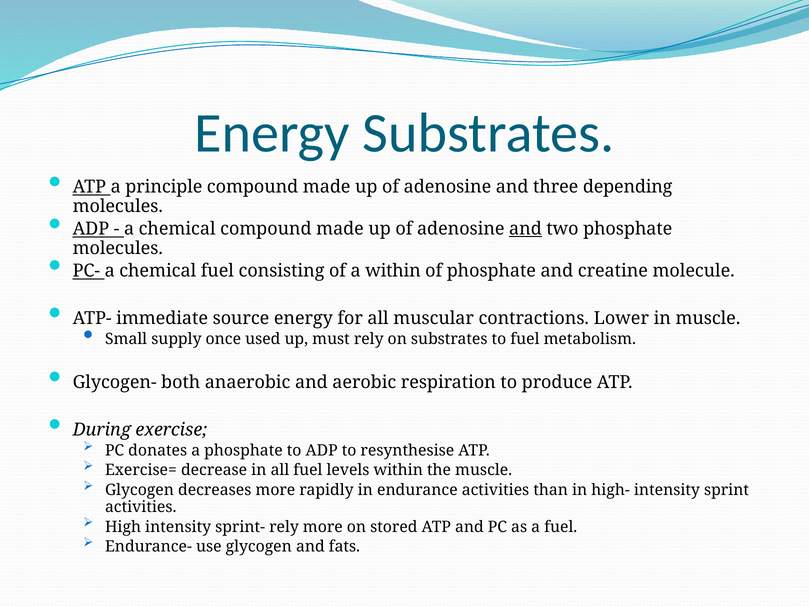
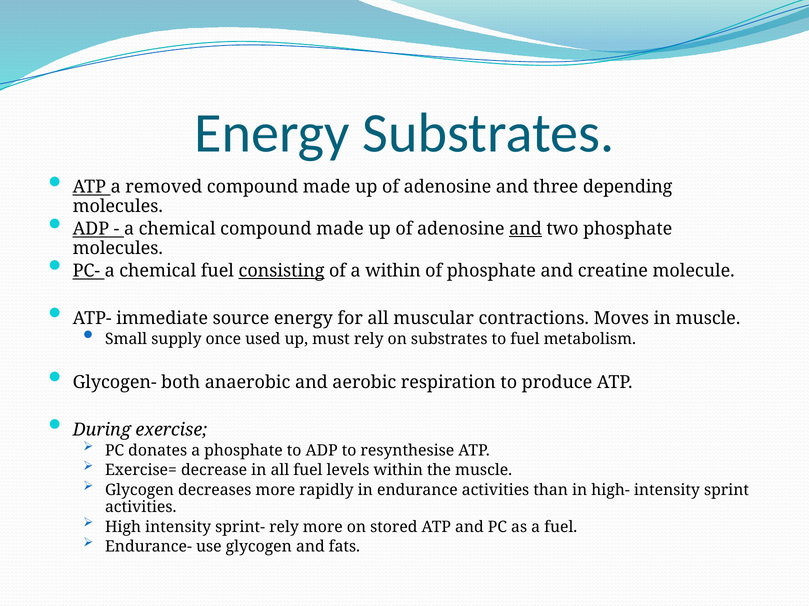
principle: principle -> removed (164, 187)
consisting underline: none -> present (282, 271)
Lower: Lower -> Moves (621, 319)
